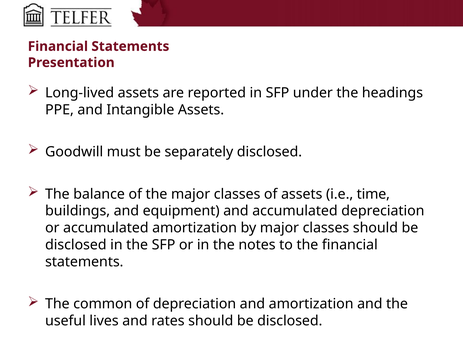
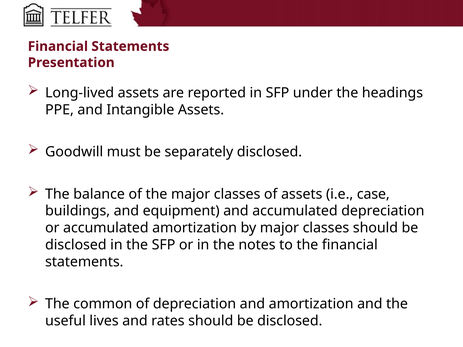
time: time -> case (373, 194)
